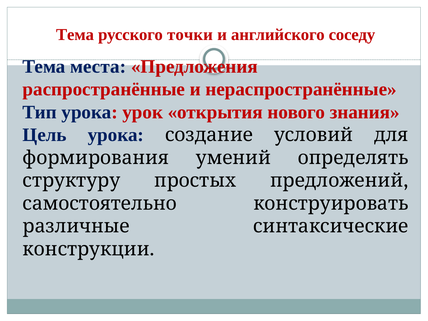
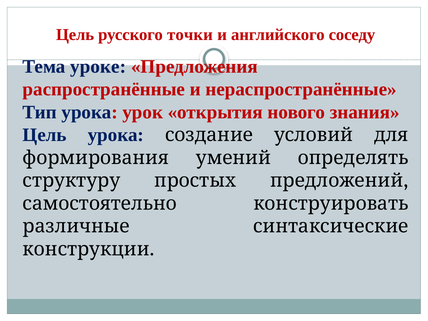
Тема: Тема -> Цель (75, 35)
места: места -> уроке (98, 66)
